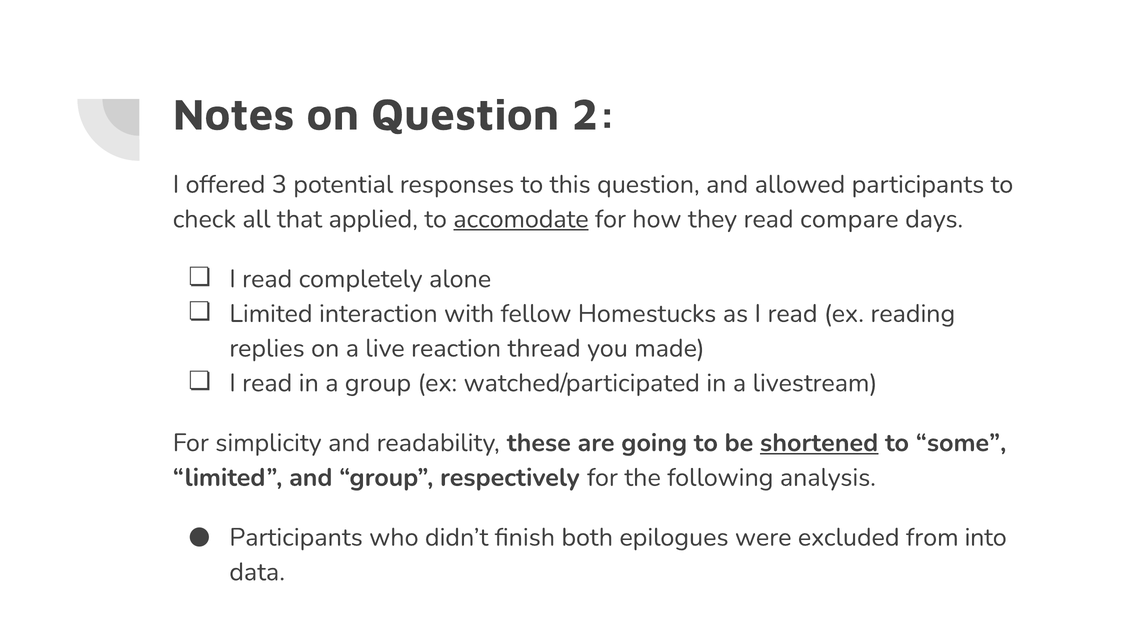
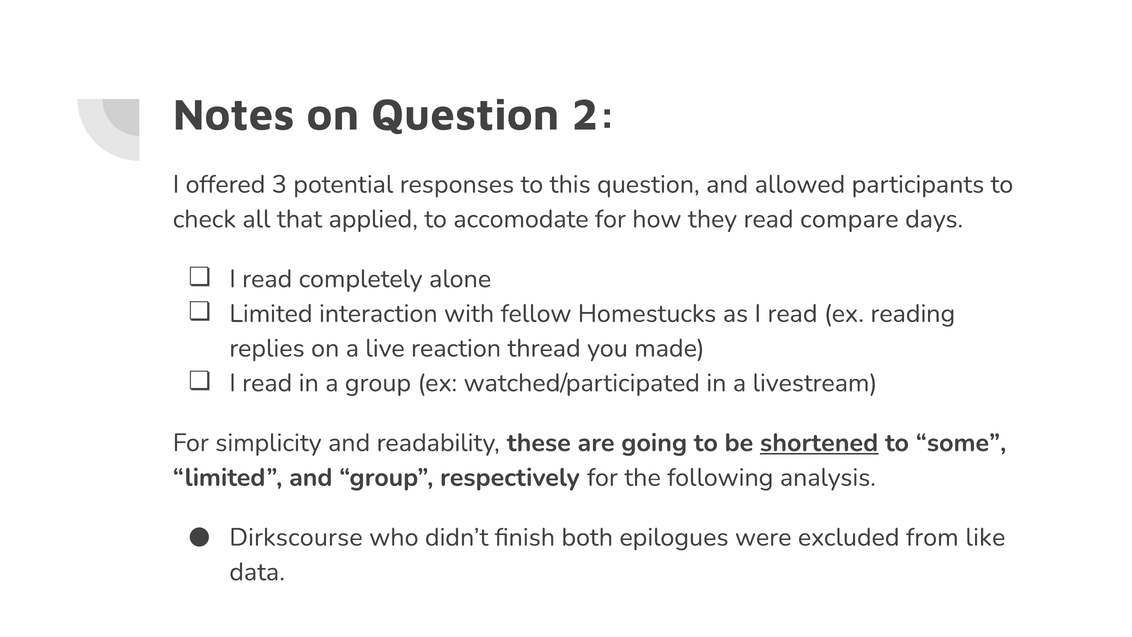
accomodate underline: present -> none (521, 219)
Participants: Participants -> Dirkscourse (296, 537)
into: into -> like (985, 537)
